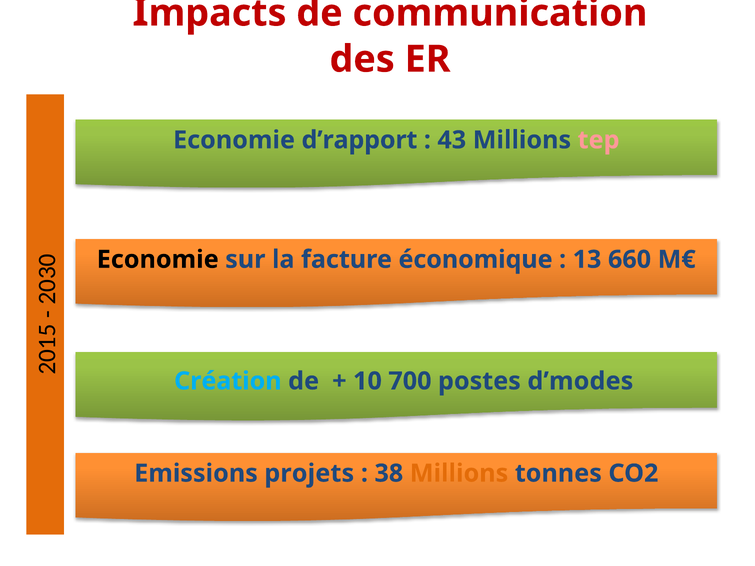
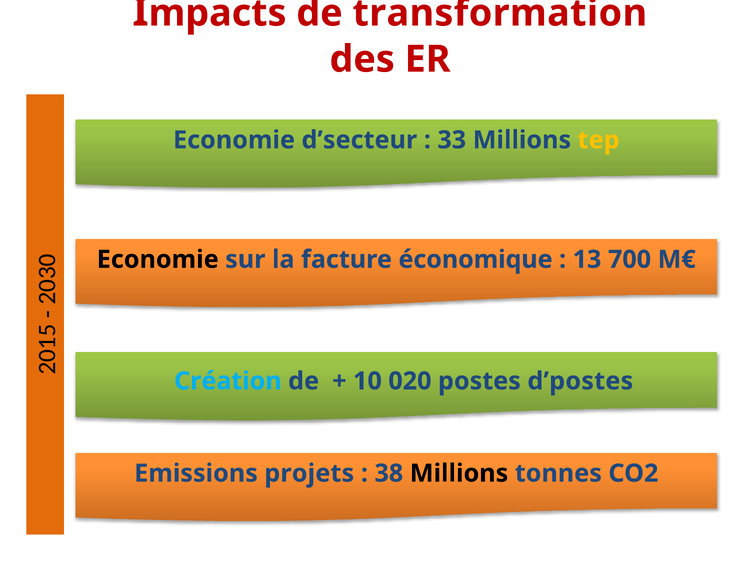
communication: communication -> transformation (500, 13)
d’rapport: d’rapport -> d’secteur (359, 140)
43: 43 -> 33 (452, 140)
tep colour: pink -> yellow (599, 140)
660: 660 -> 700 (630, 260)
700: 700 -> 020 (410, 381)
d’modes: d’modes -> d’postes (580, 381)
Millions colour: orange -> black (459, 474)
